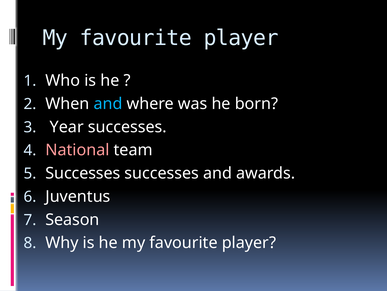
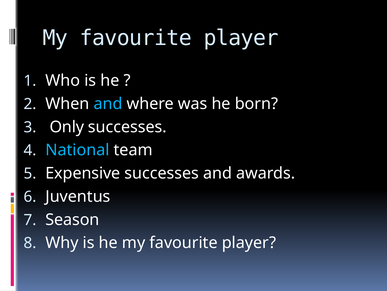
Year: Year -> Only (67, 127)
National colour: pink -> light blue (77, 150)
Successes: Successes -> Expensive (83, 173)
